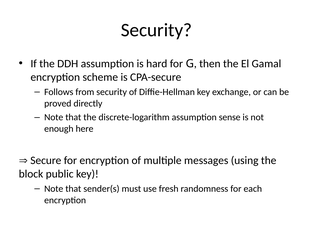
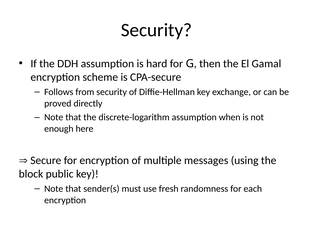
sense: sense -> when (230, 118)
